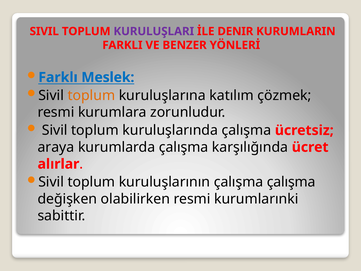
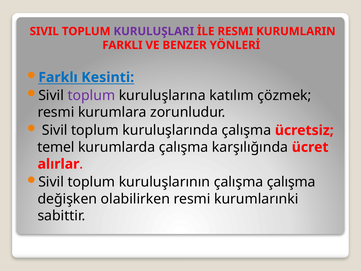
İLE DENIR: DENIR -> RESMI (235, 31)
Meslek: Meslek -> Kesinti (108, 77)
toplum colour: orange -> purple (91, 95)
araya: araya -> temel (56, 147)
